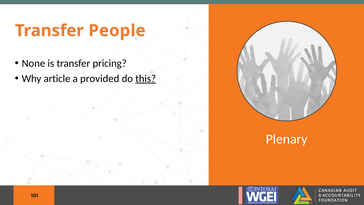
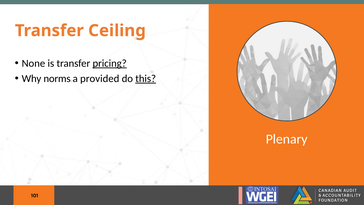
People: People -> Ceiling (117, 31)
pricing underline: none -> present (110, 63)
article: article -> norms (57, 78)
